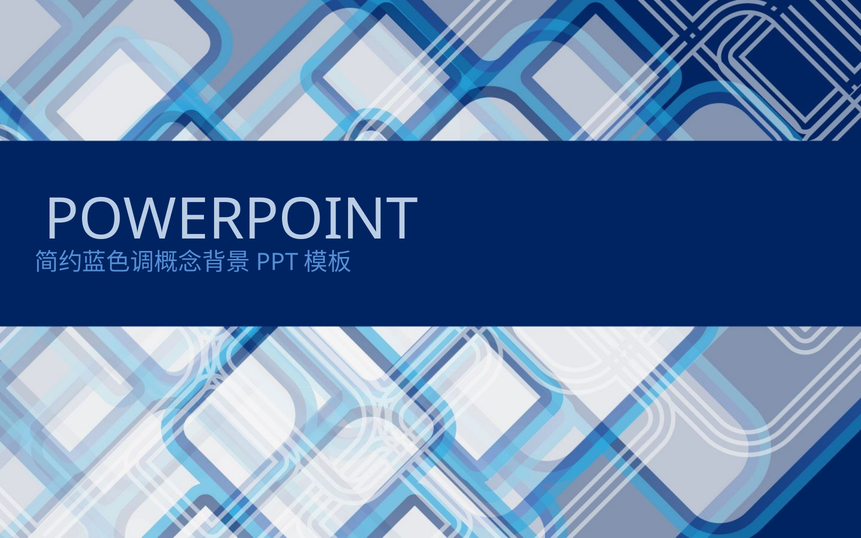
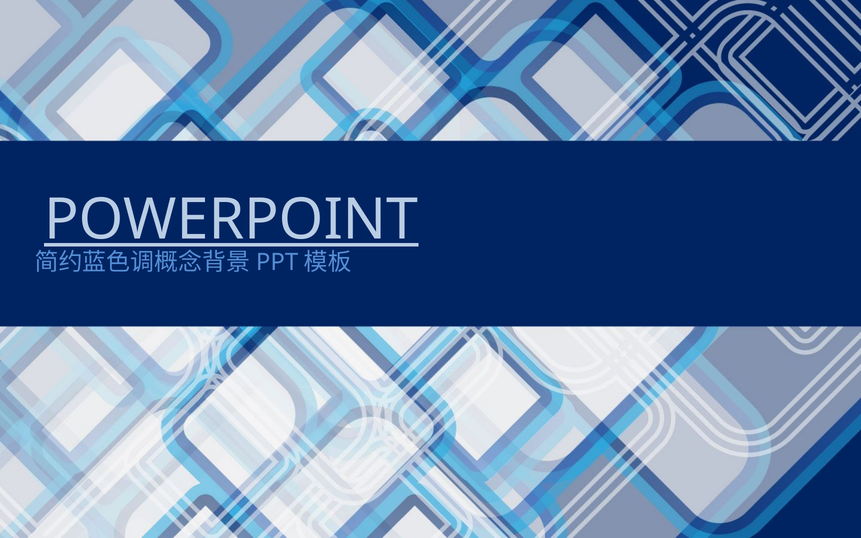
POWERPOINT underline: none -> present (231, 220)
